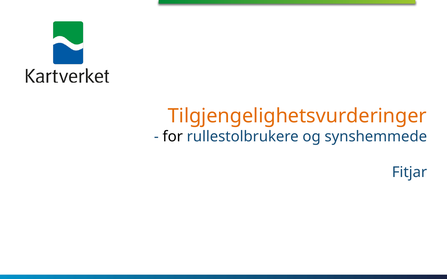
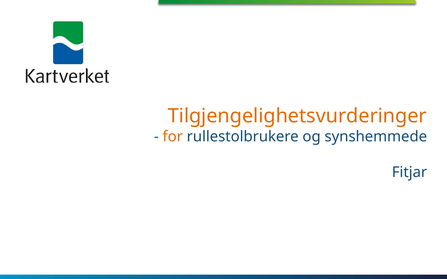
for colour: black -> orange (173, 137)
